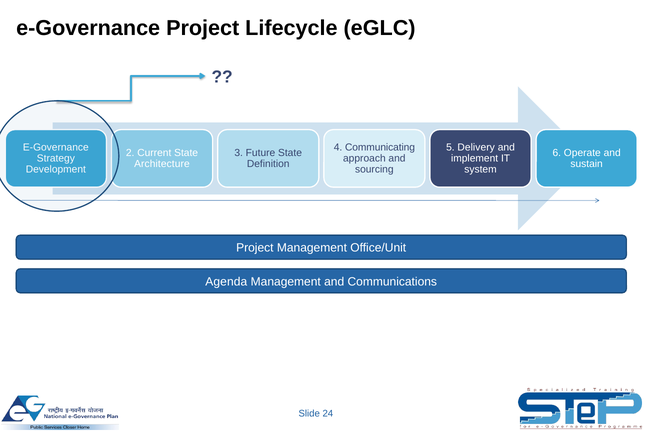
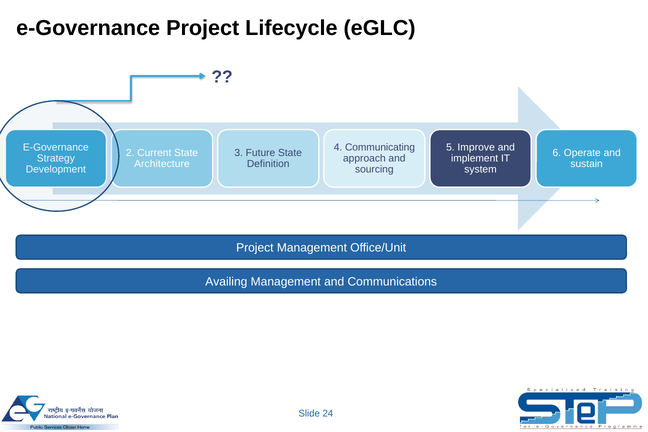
Delivery: Delivery -> Improve (476, 147)
Agenda: Agenda -> Availing (226, 282)
